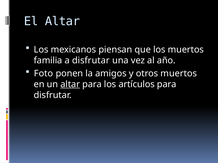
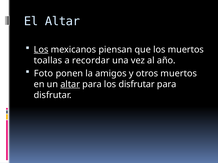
Los underline: none -> present (41, 50)
familia: familia -> toallas (48, 61)
a disfrutar: disfrutar -> recordar (91, 61)
los artículos: artículos -> disfrutar (137, 84)
